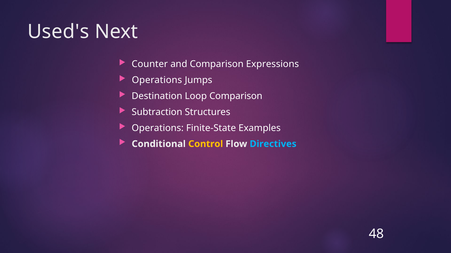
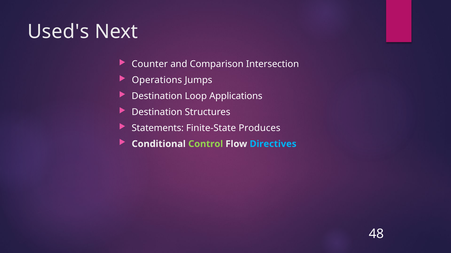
Expressions: Expressions -> Intersection (273, 64)
Loop Comparison: Comparison -> Applications (236, 96)
Subtraction: Subtraction -> Destination (157, 112)
Operations: Operations -> Statements (158, 128)
Examples: Examples -> Produces (260, 128)
Control colour: yellow -> light green (206, 144)
